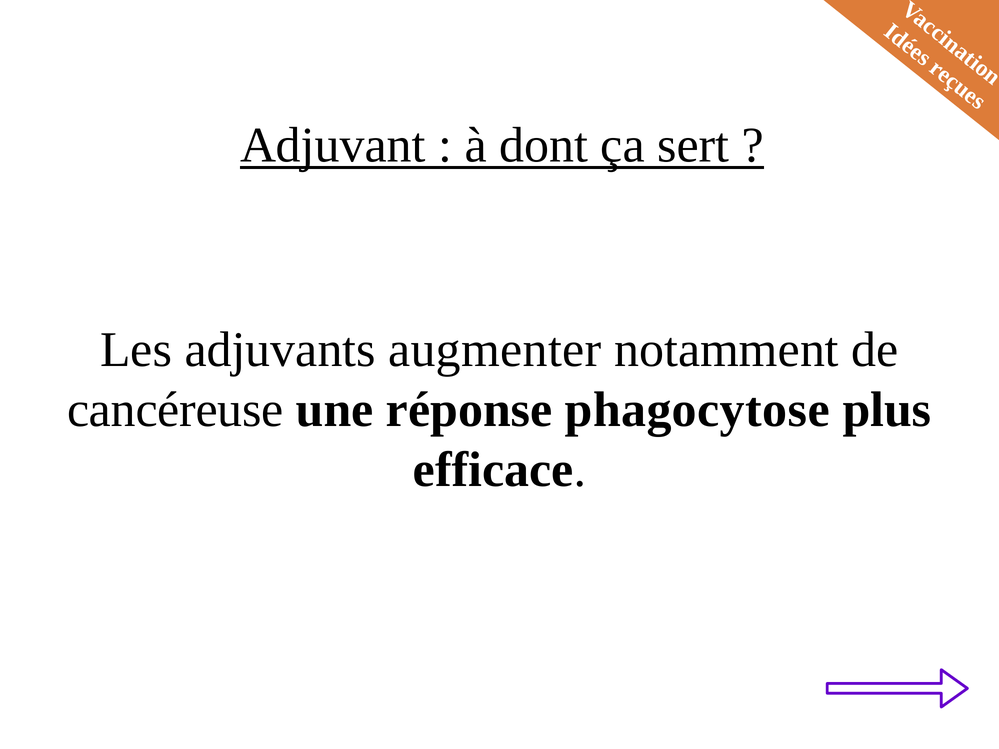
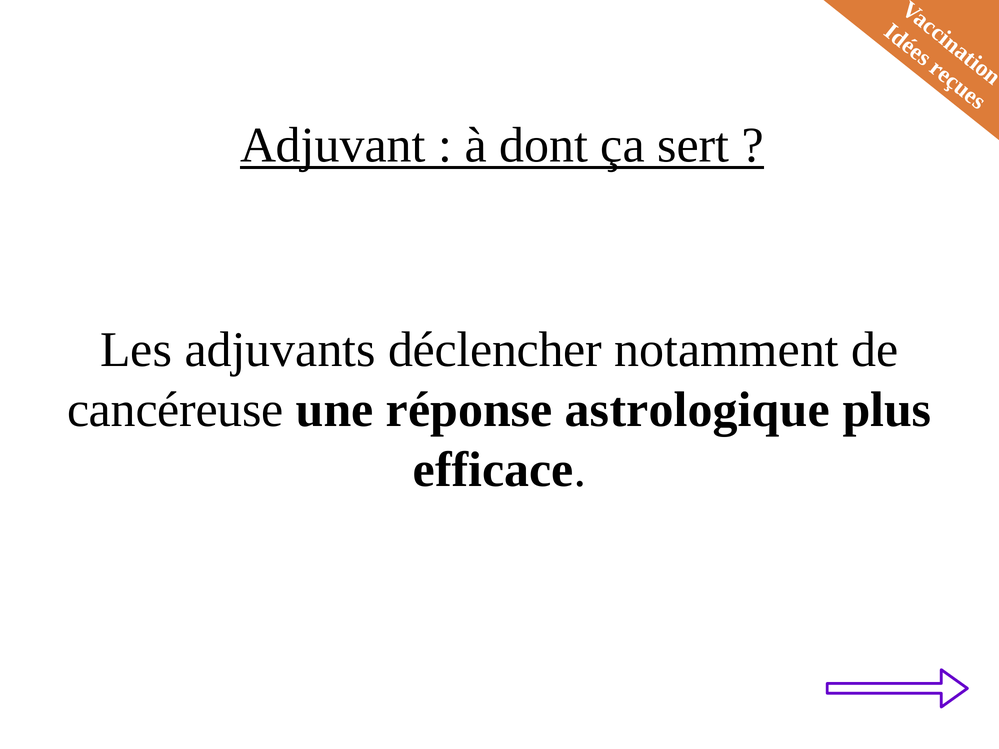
augmenter: augmenter -> déclencher (495, 350)
phagocytose: phagocytose -> astrologique (697, 410)
